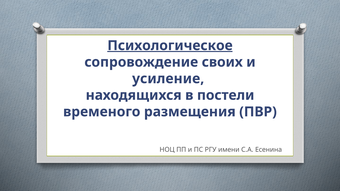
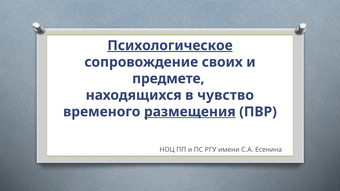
усиление: усиление -> предмете (168, 79)
постели: постели -> чувство (226, 95)
размещения underline: none -> present (190, 112)
